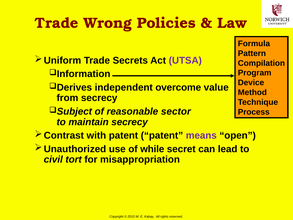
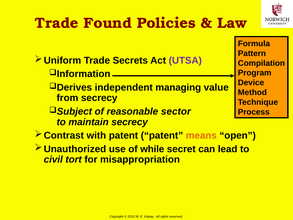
Wrong: Wrong -> Found (108, 23)
overcome: overcome -> managing (178, 87)
means colour: purple -> orange (201, 135)
